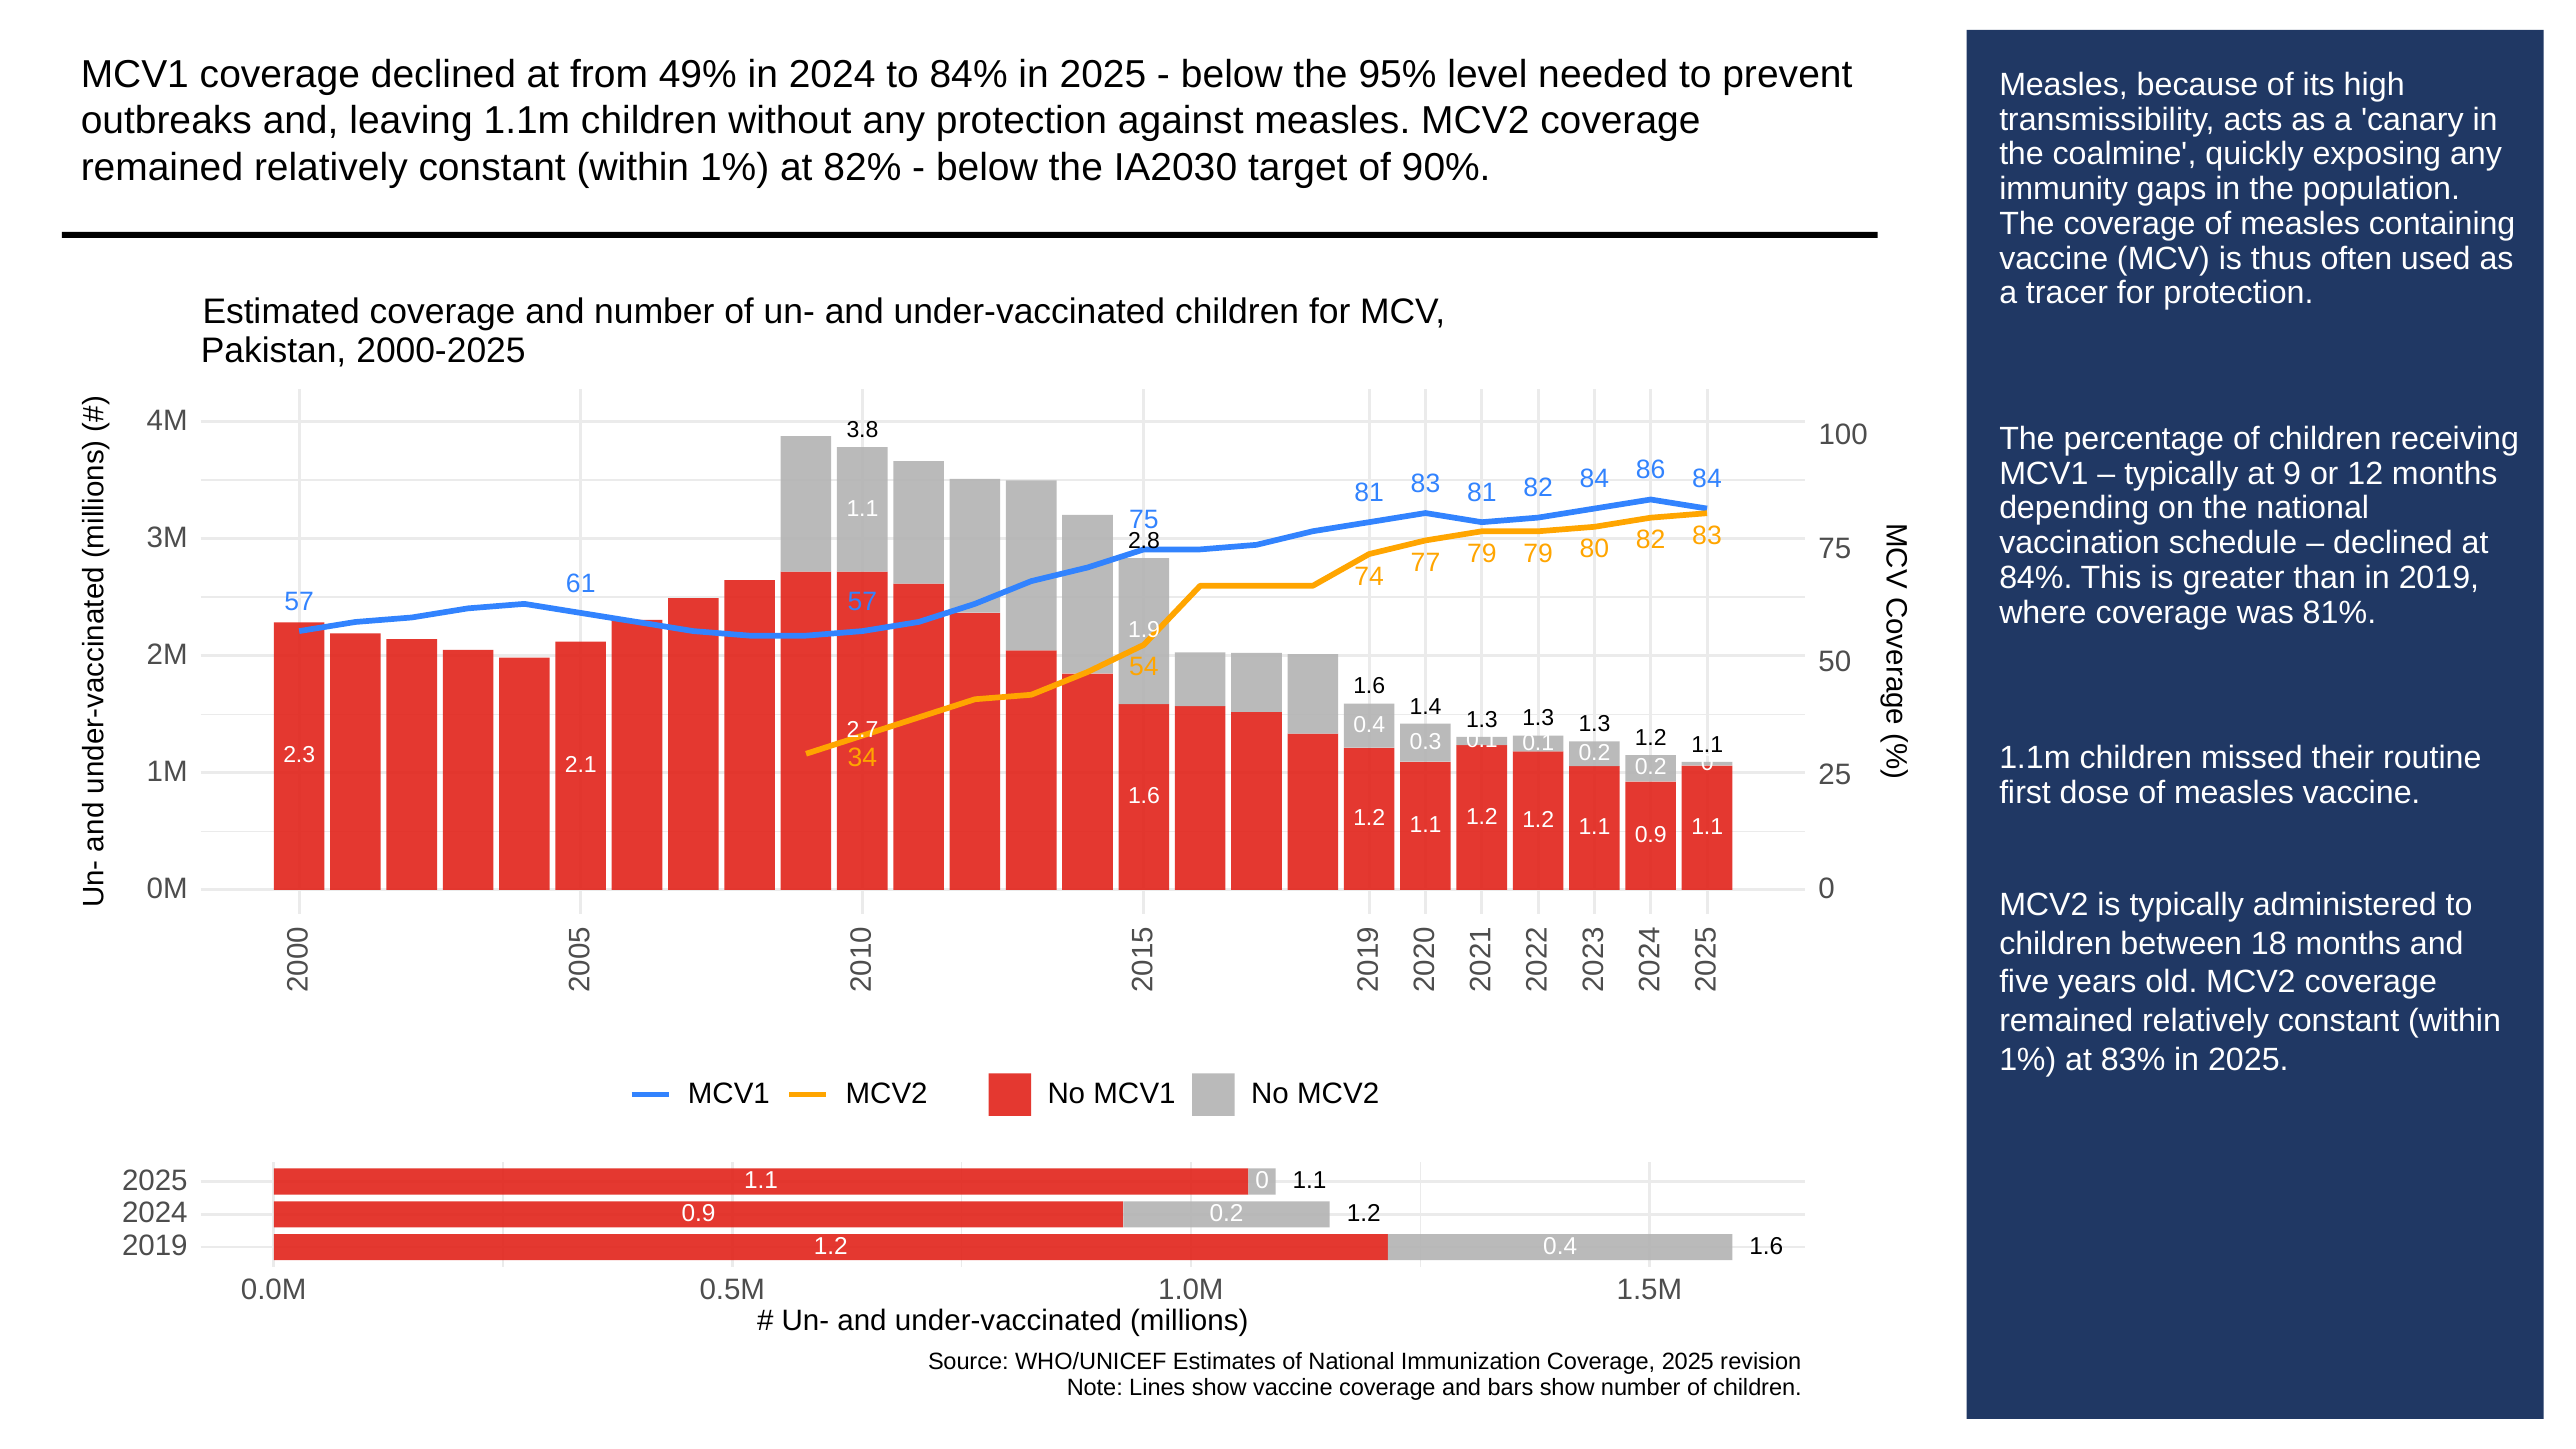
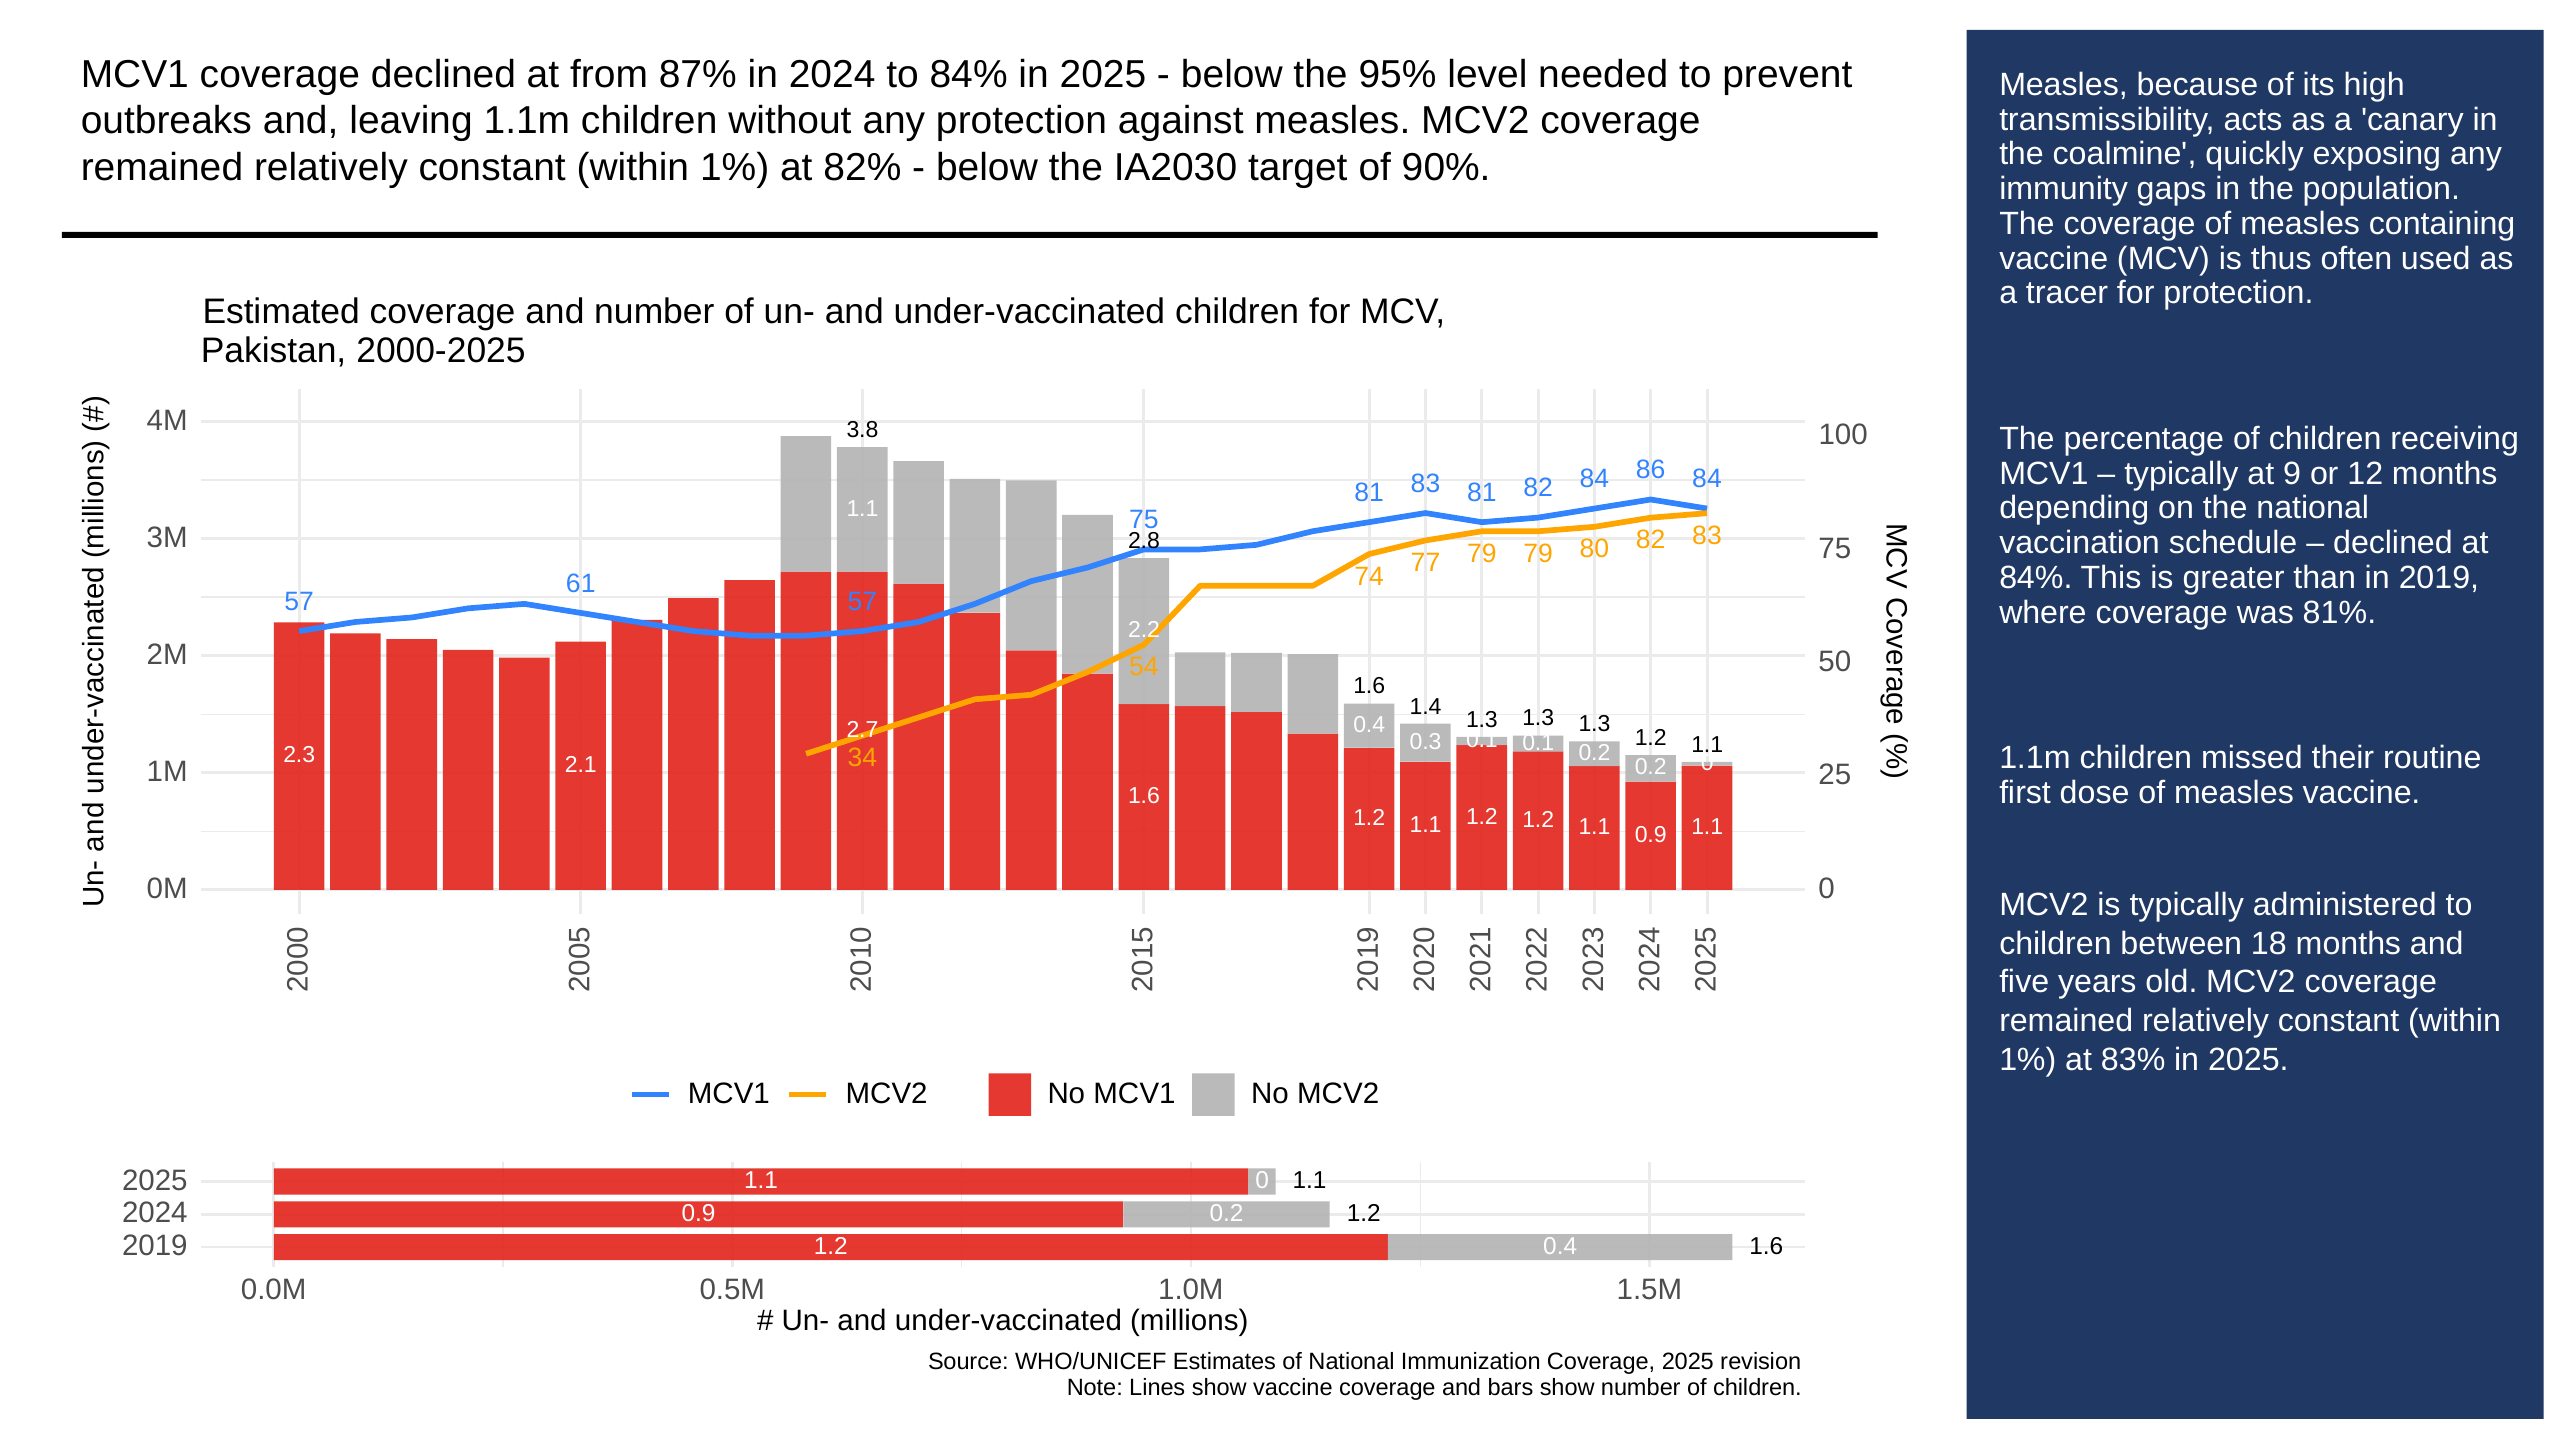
49%: 49% -> 87% (698, 74)
1.9: 1.9 -> 2.2 (1144, 630)
